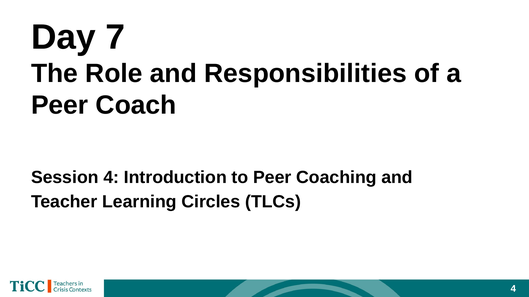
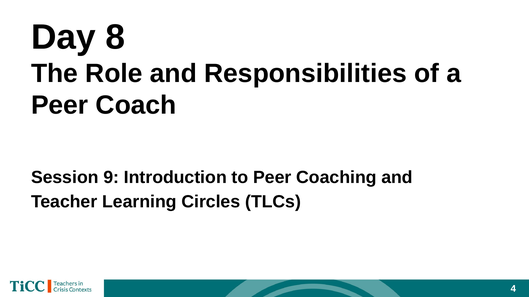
7: 7 -> 8 (115, 37)
Session 4: 4 -> 9 (111, 178)
